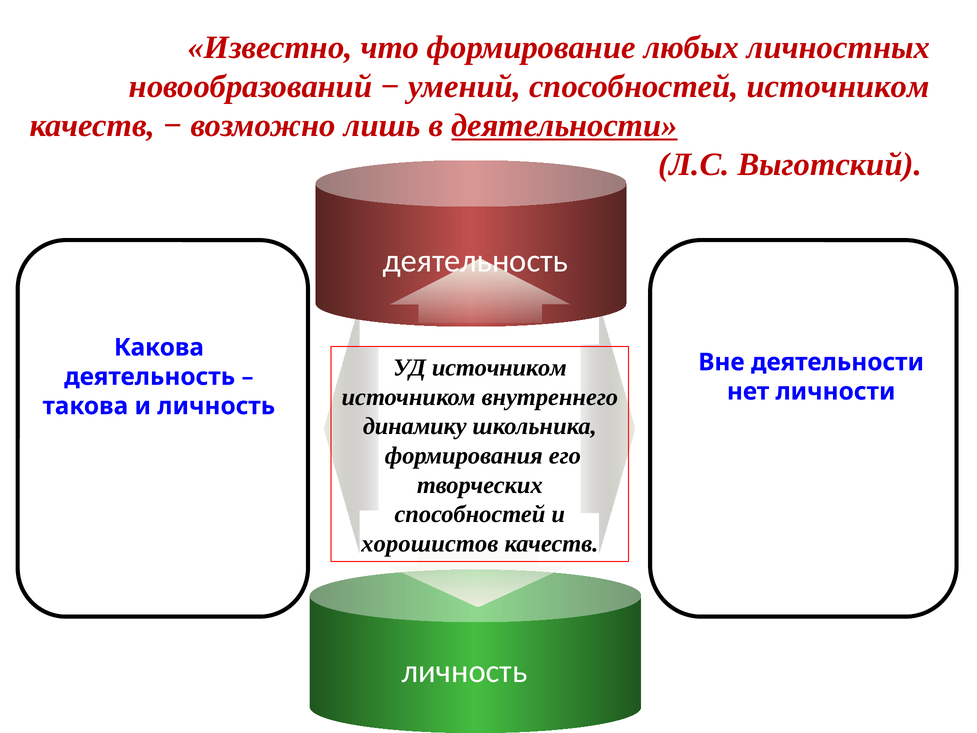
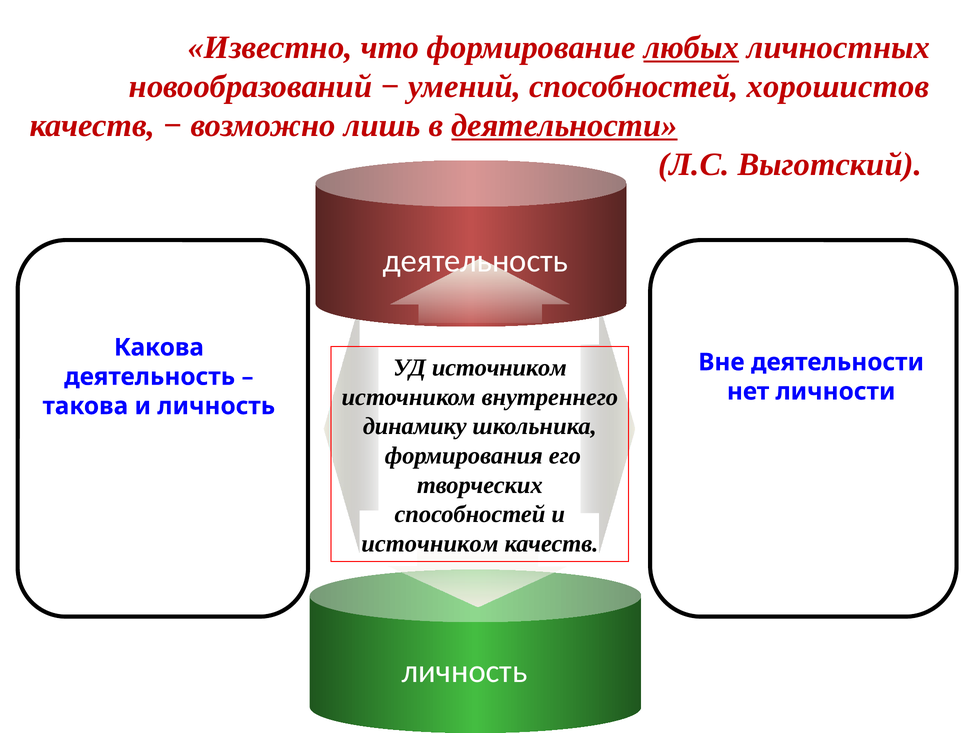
любых underline: none -> present (691, 47)
способностей источником: источником -> хорошистов (838, 86)
хорошистов: хорошистов -> источником (430, 543)
